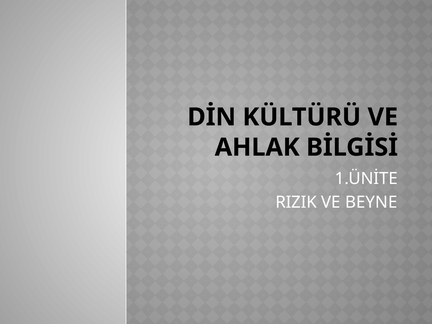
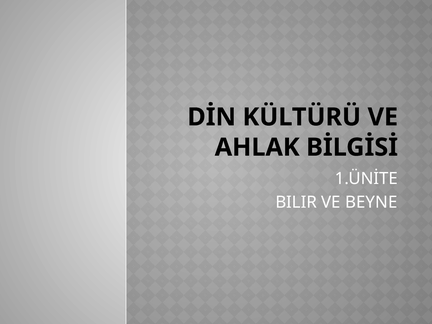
RIZIK: RIZIK -> BILIR (296, 202)
